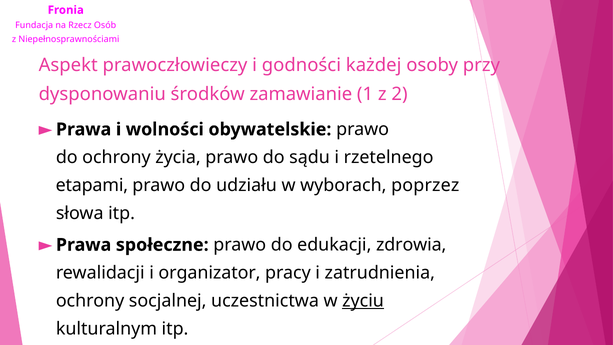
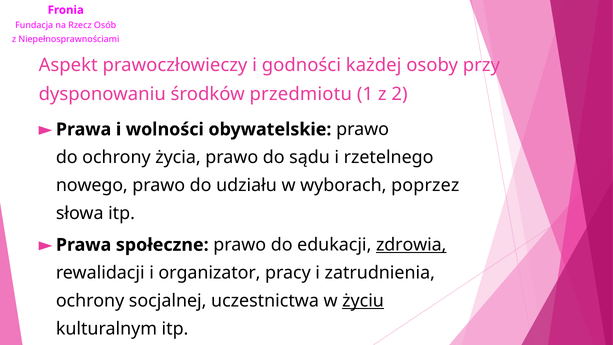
zamawianie: zamawianie -> przedmiotu (301, 94)
etapami: etapami -> nowego (92, 185)
zdrowia underline: none -> present (411, 245)
